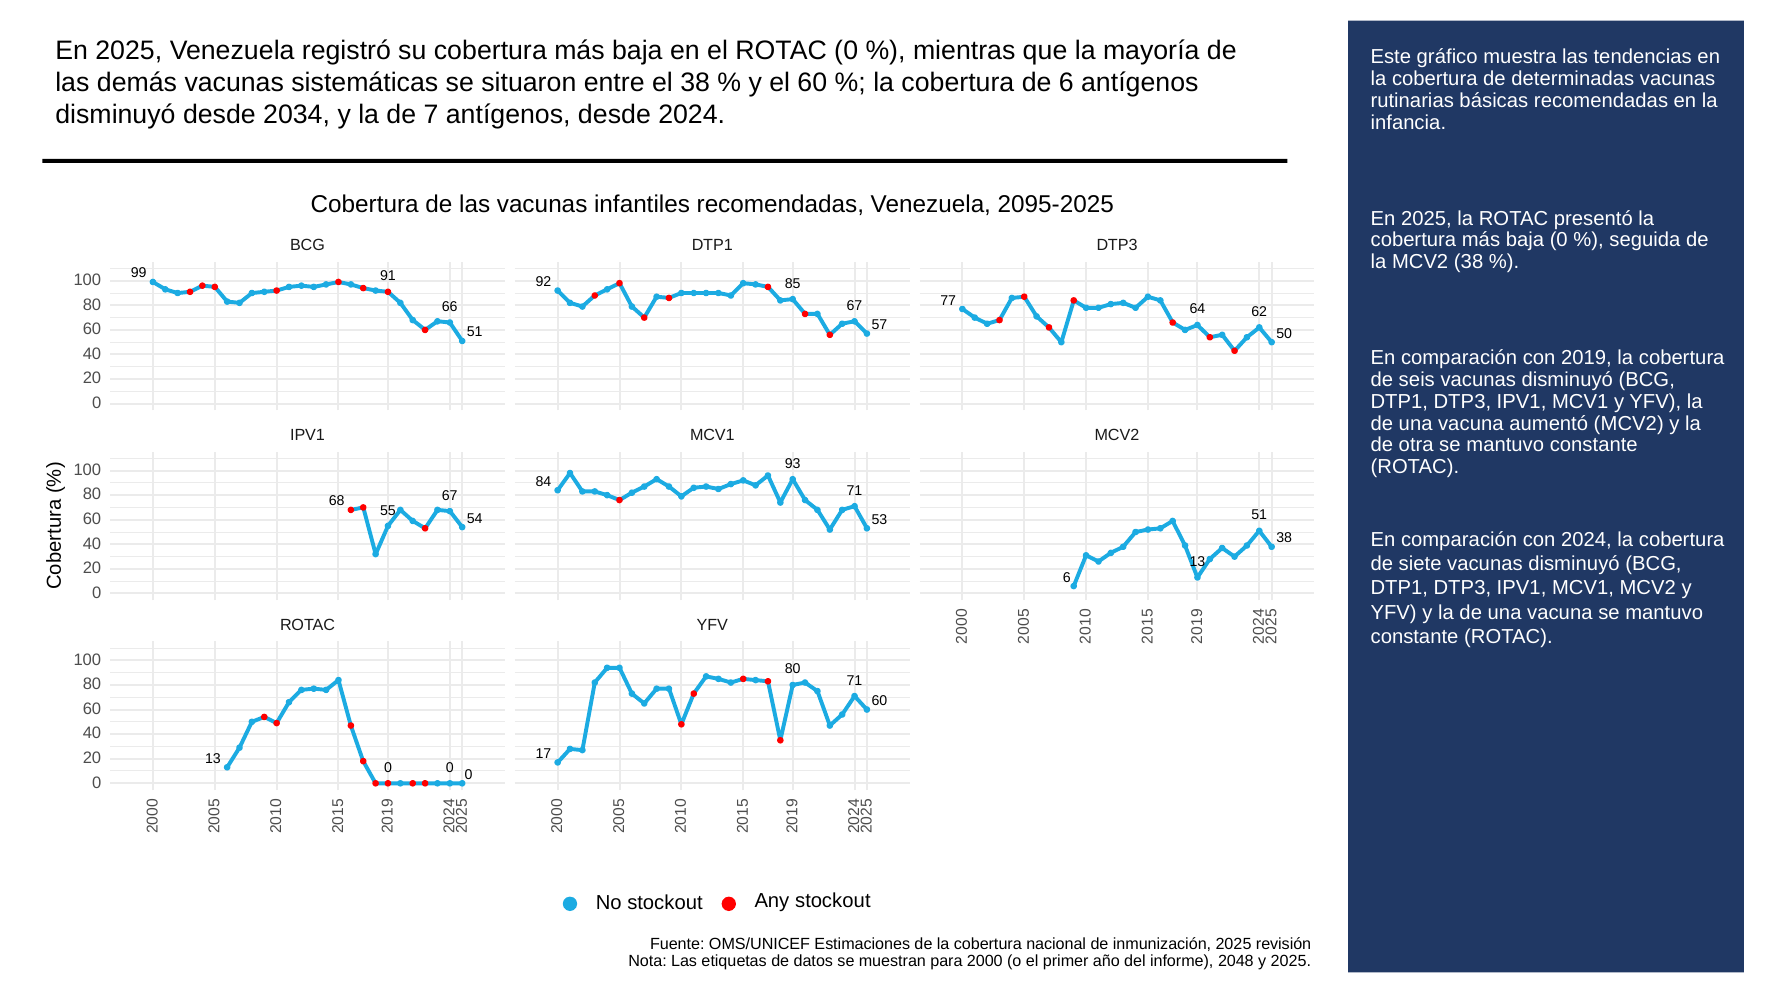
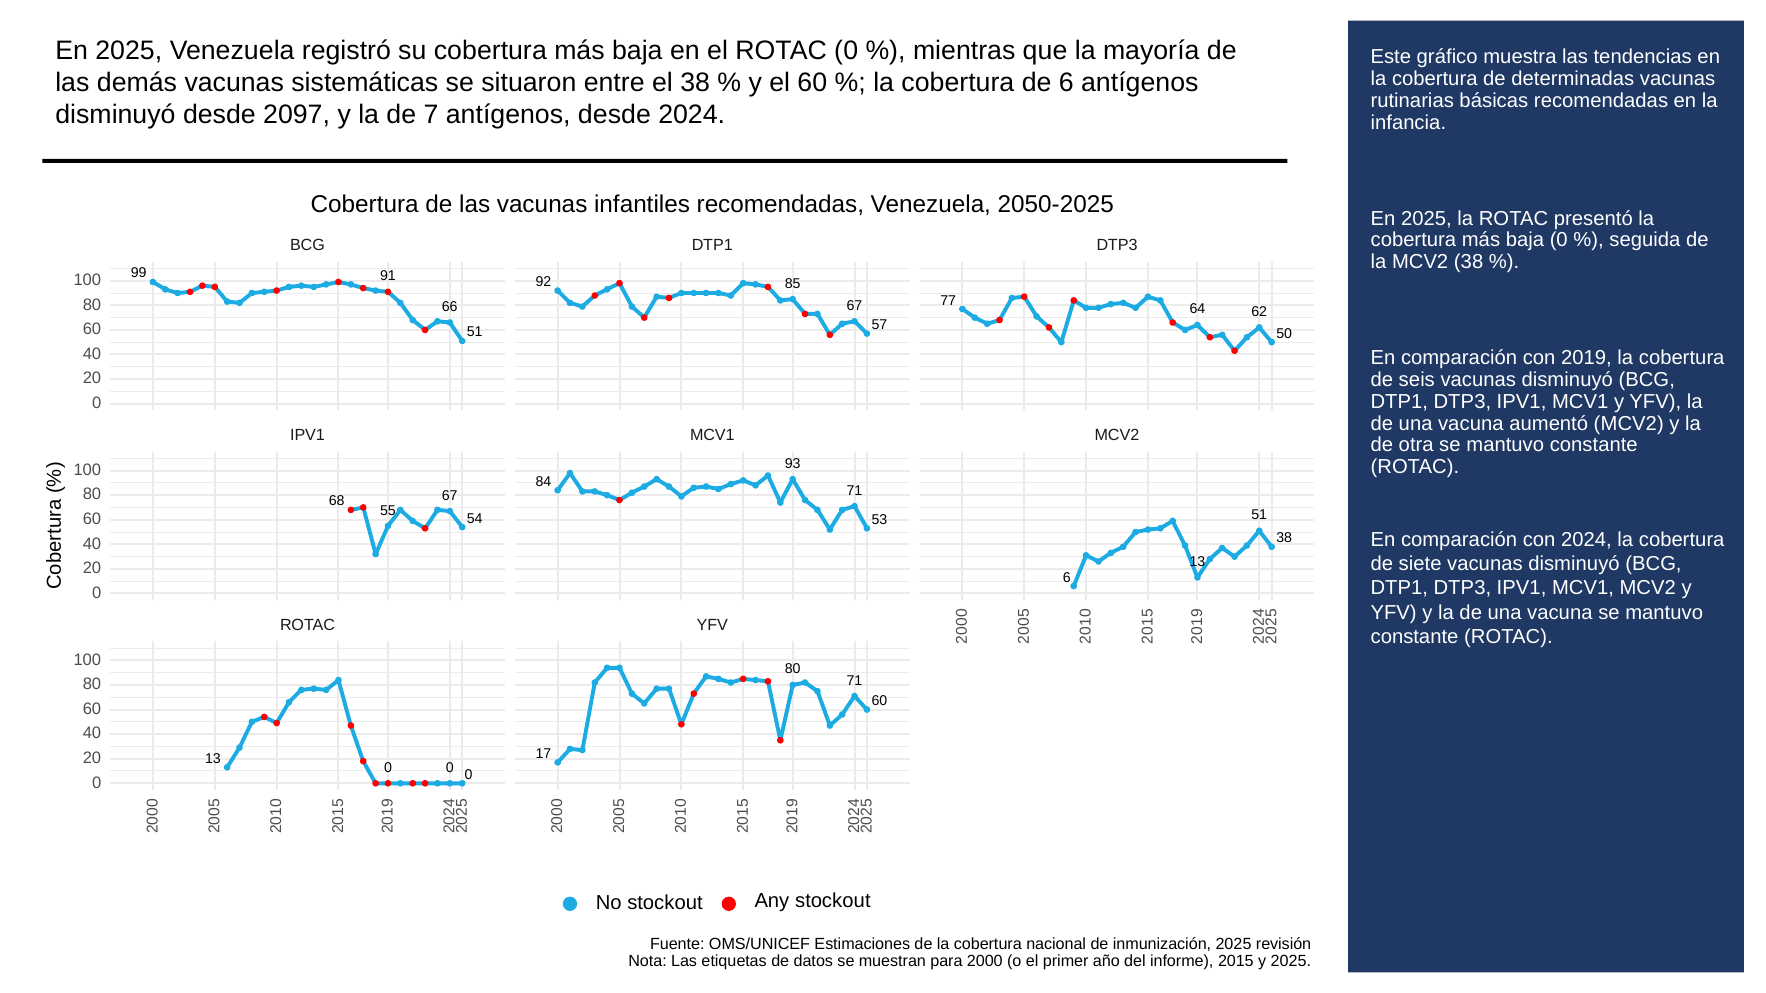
2034: 2034 -> 2097 (297, 115)
2095-2025: 2095-2025 -> 2050-2025 (1056, 204)
2048: 2048 -> 2015 (1236, 961)
